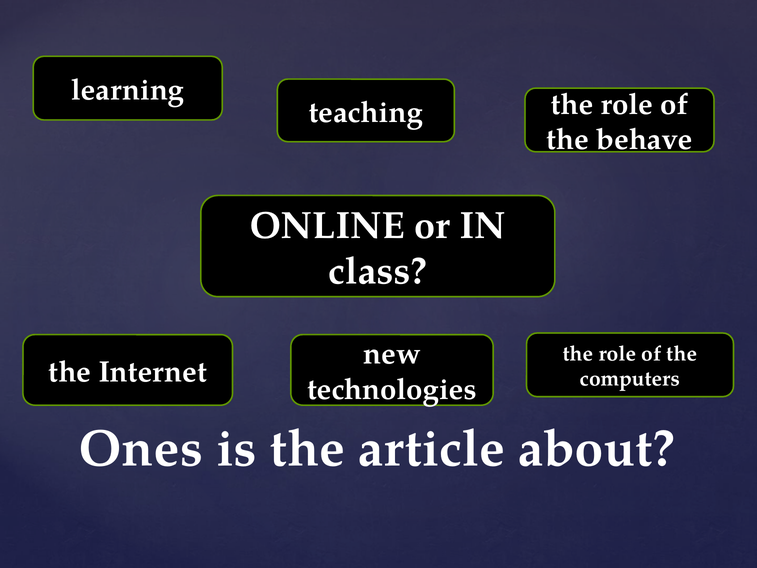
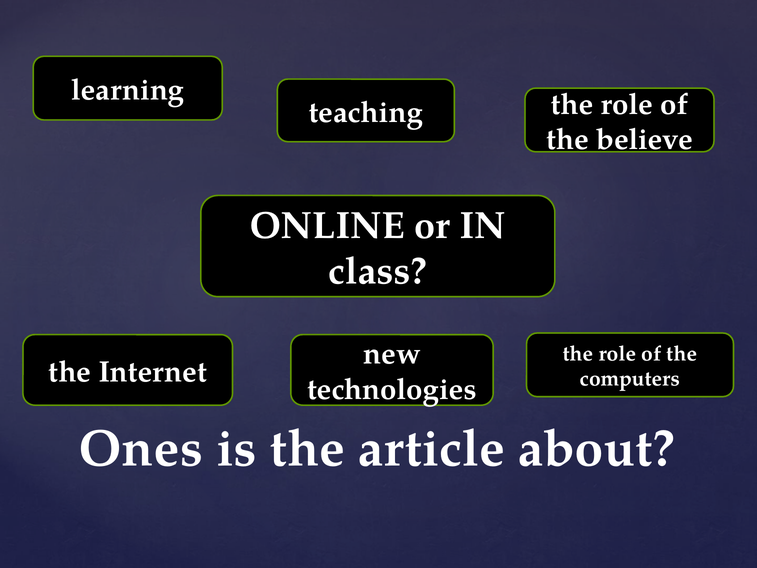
behave: behave -> believe (645, 140)
